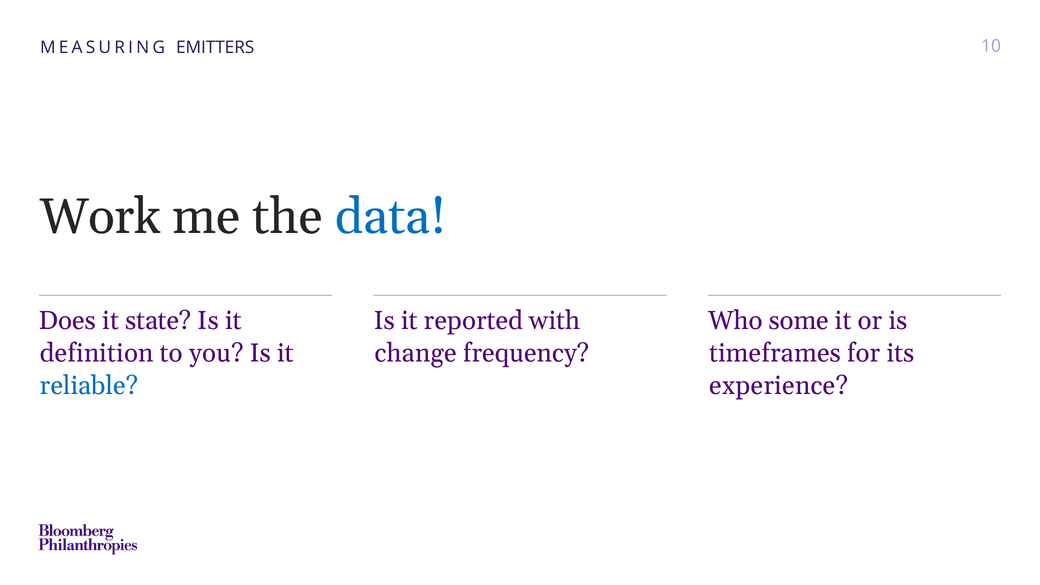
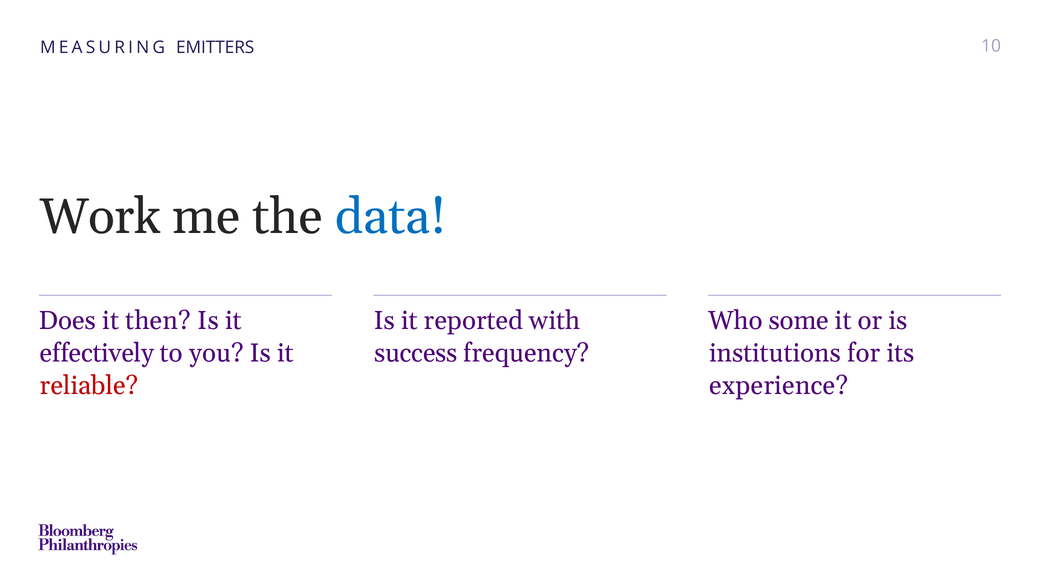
state: state -> then (158, 321)
definition: definition -> effectively (97, 353)
change: change -> success (416, 353)
timeframes: timeframes -> institutions (775, 353)
reliable colour: blue -> red (89, 386)
